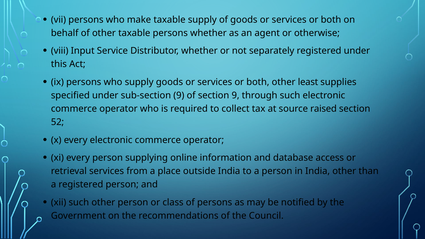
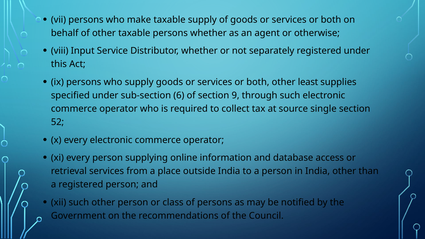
sub-section 9: 9 -> 6 (179, 95)
raised: raised -> single (323, 109)
